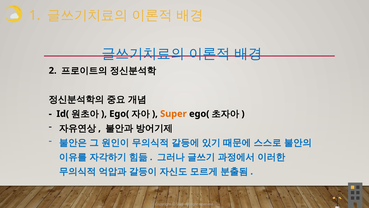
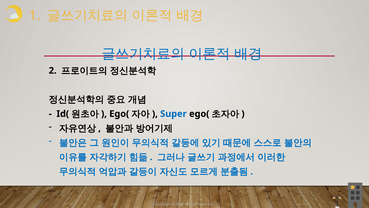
Super colour: orange -> blue (173, 114)
